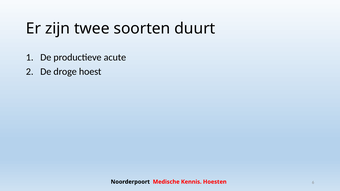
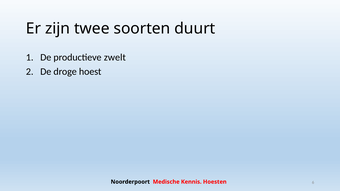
acute: acute -> zwelt (115, 57)
